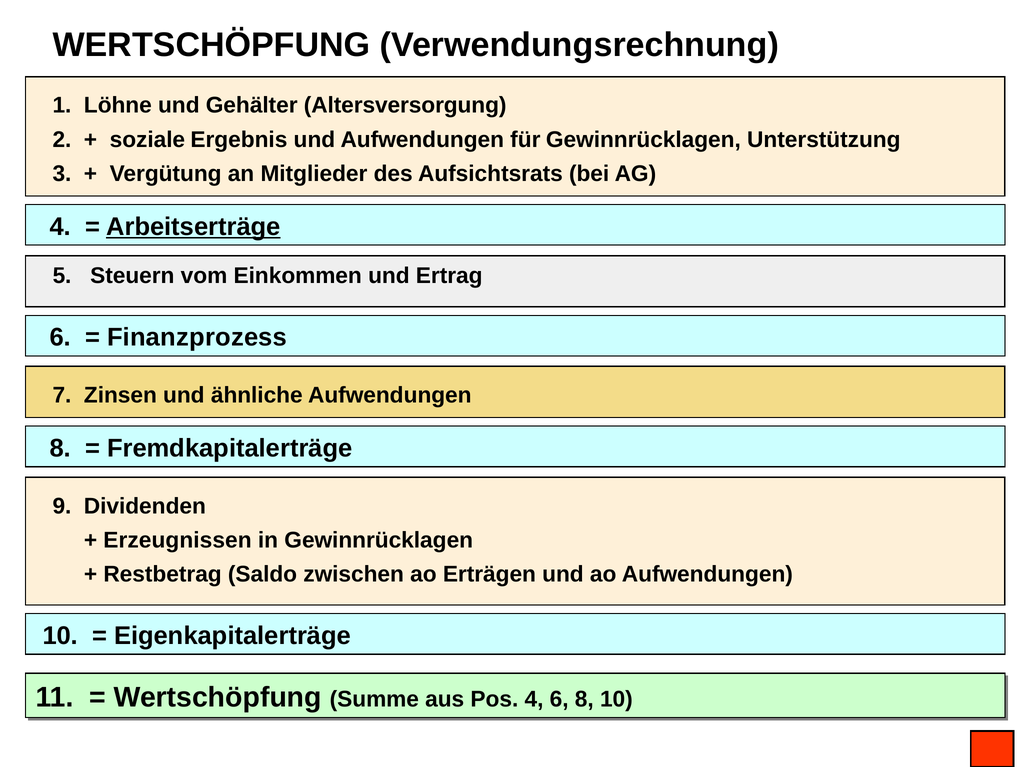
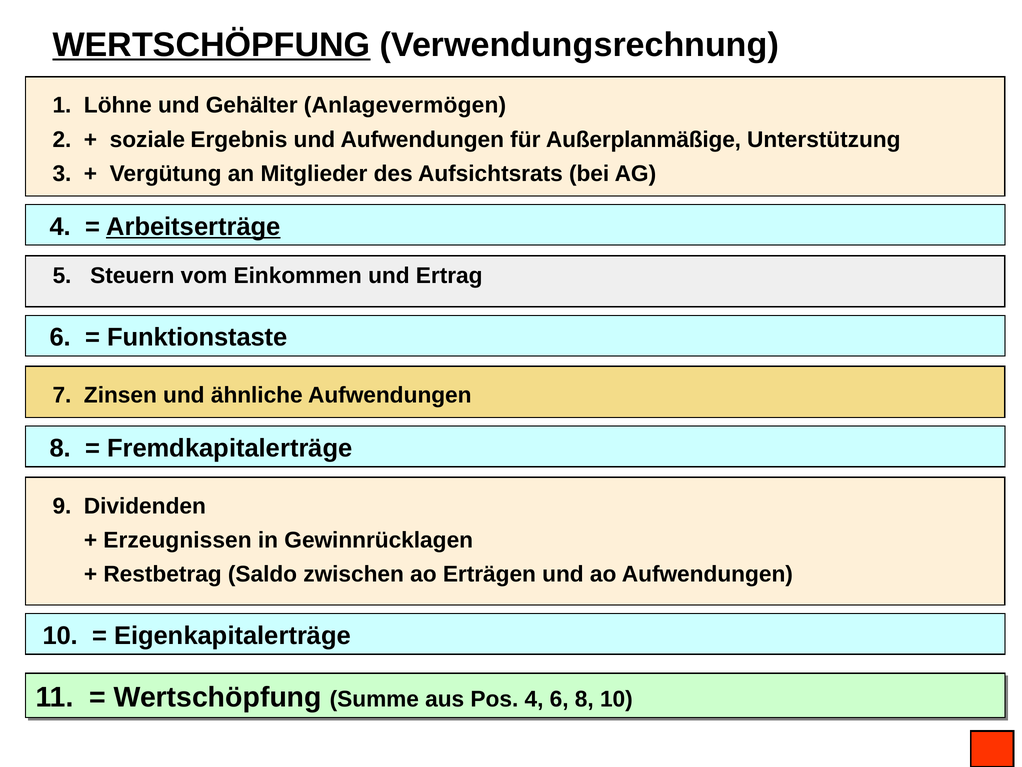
WERTSCHÖPFUNG underline: none -> present (211, 45)
Altersversorgung: Altersversorgung -> Anlagevermögen (405, 105)
für Gewinnrücklagen: Gewinnrücklagen -> Außerplanmäßige (643, 139)
Finanzprozess: Finanzprozess -> Funktionstaste (197, 337)
